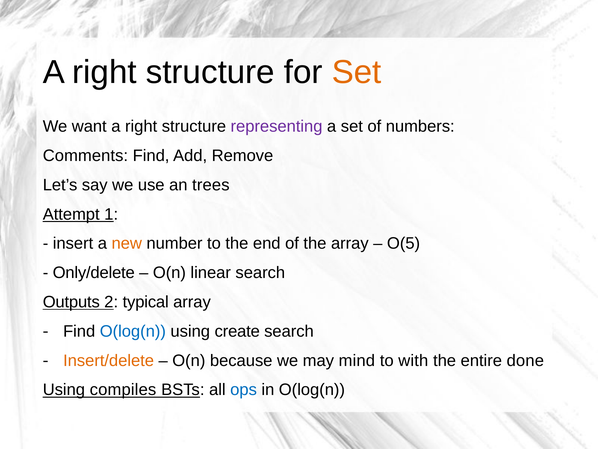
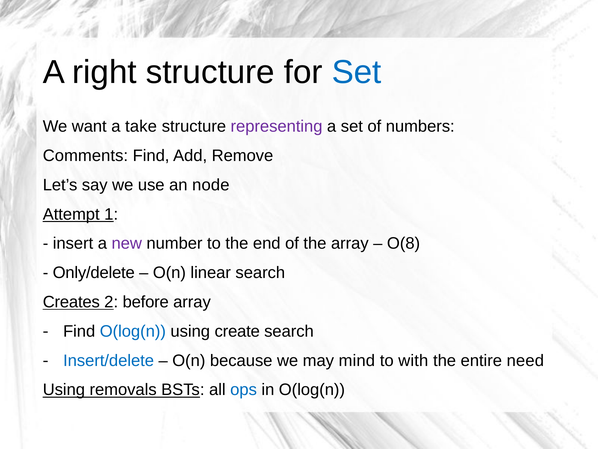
Set colour: orange -> blue (357, 72)
want a right: right -> take (141, 126)
trees: trees -> node (211, 185)
new colour: orange -> purple (127, 243)
O(5: O(5 -> O(8 (404, 243)
Outputs: Outputs -> Creates (71, 302)
typical: typical -> before (146, 302)
Insert/delete colour: orange -> blue (109, 360)
done: done -> need (525, 360)
compiles: compiles -> removals (123, 389)
